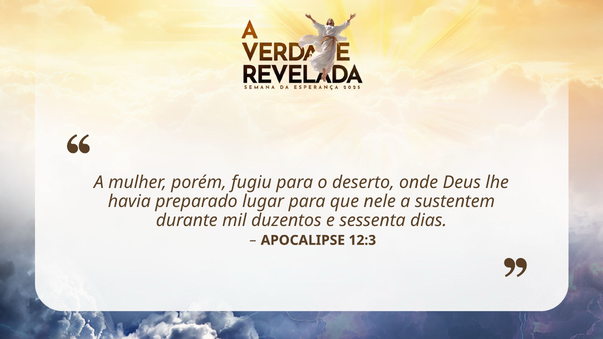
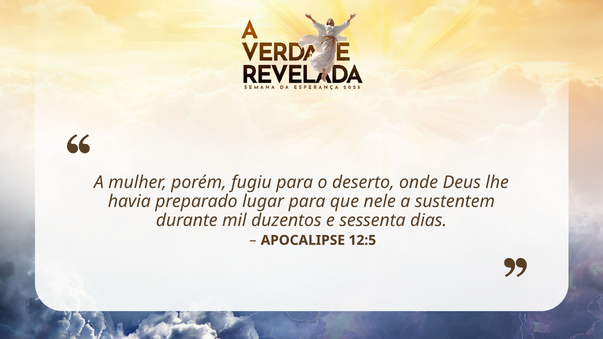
12:3: 12:3 -> 12:5 (362, 240)
